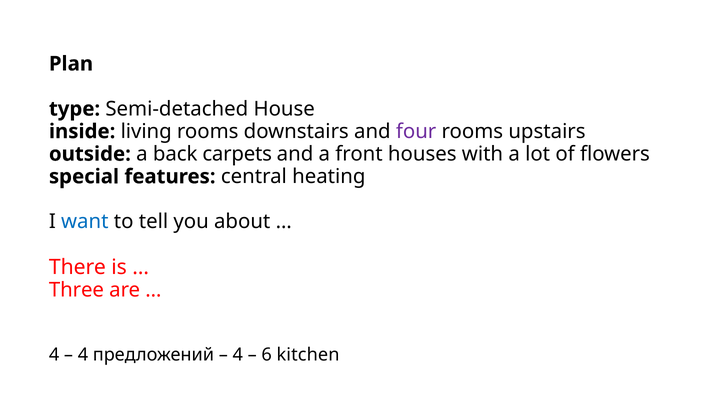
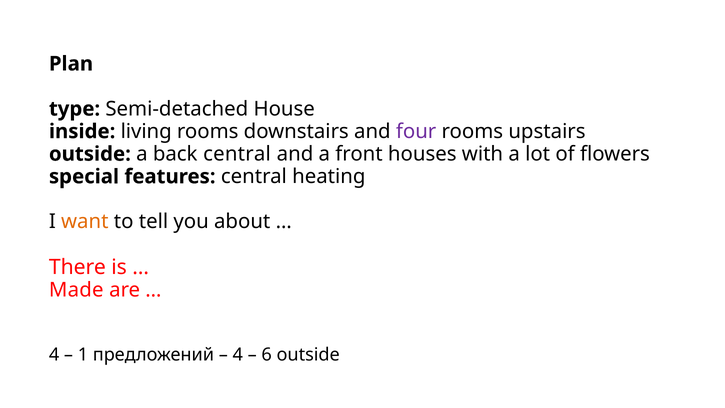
back carpets: carpets -> central (237, 154)
want colour: blue -> orange (85, 222)
Three: Three -> Made (76, 290)
4: 4 -> 1 (83, 355)
6 kitchen: kitchen -> outside (308, 355)
